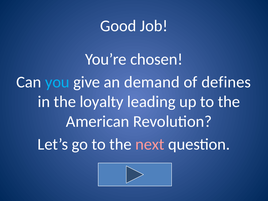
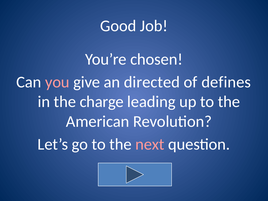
you colour: light blue -> pink (57, 82)
demand: demand -> directed (152, 82)
loyalty: loyalty -> charge (102, 102)
